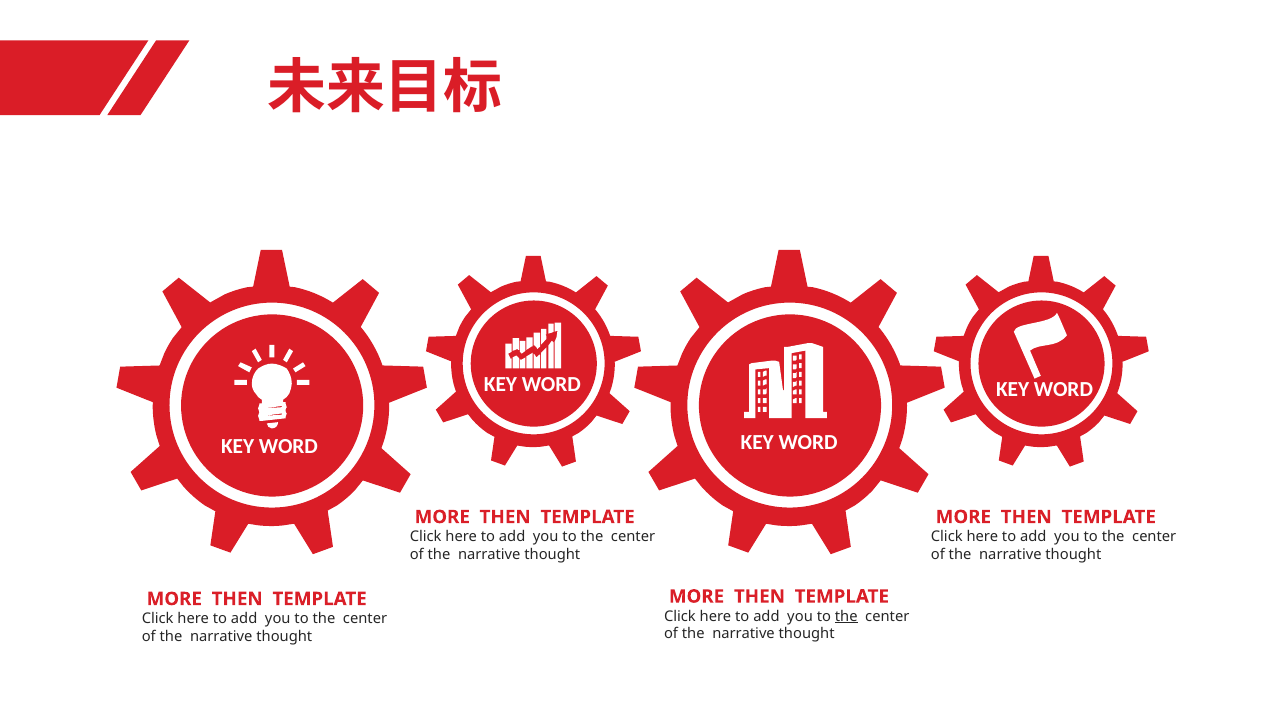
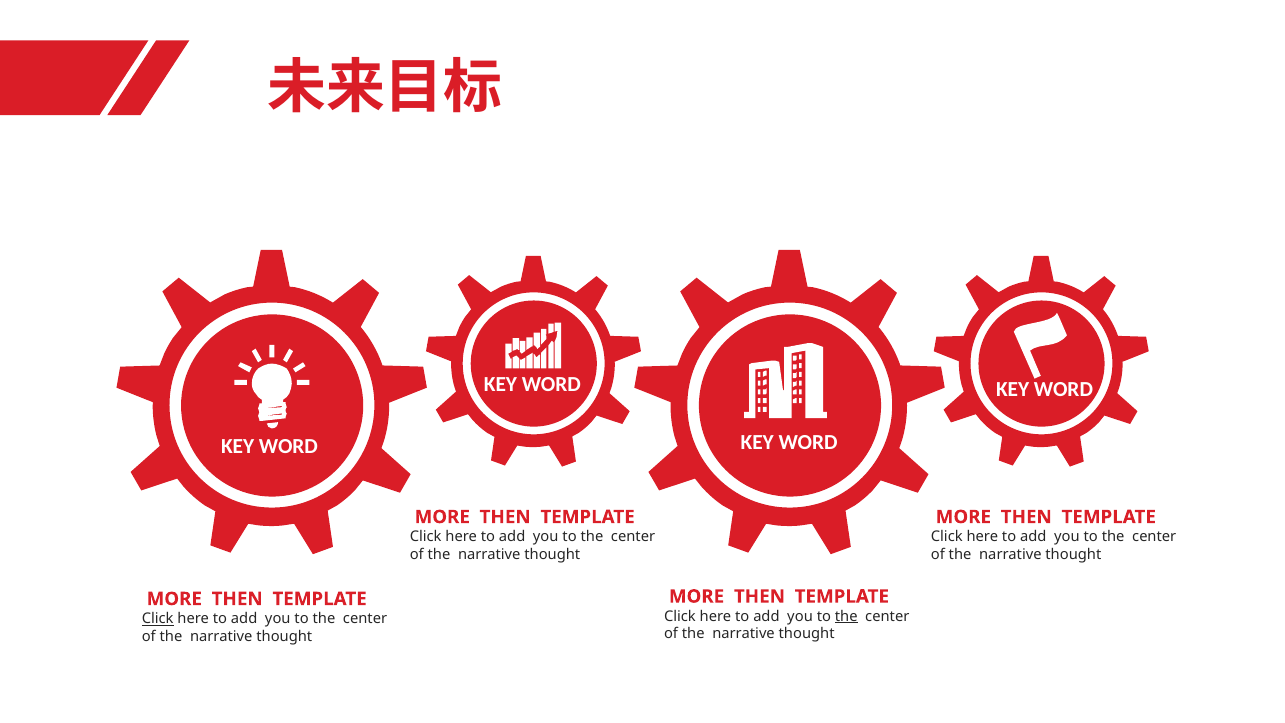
Click underline: none -> present (158, 619)
